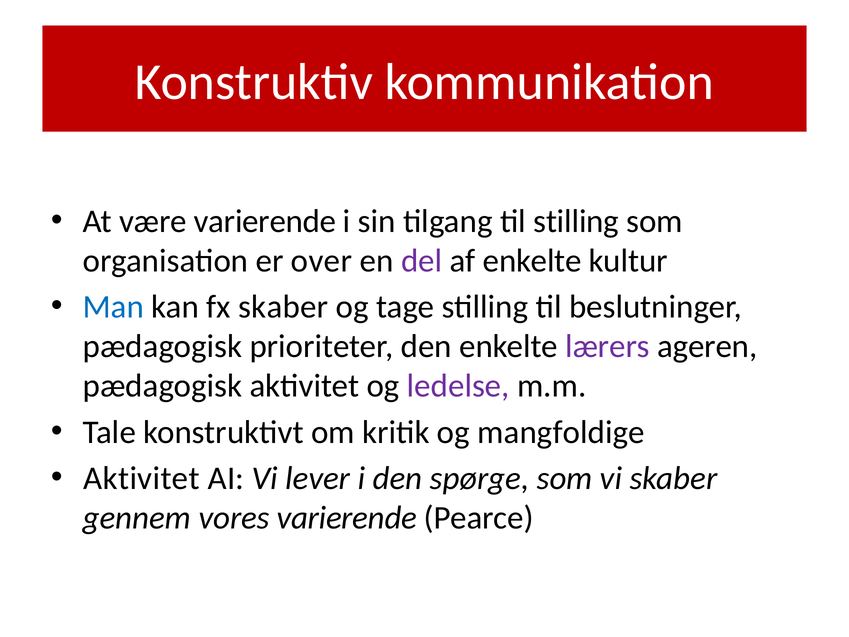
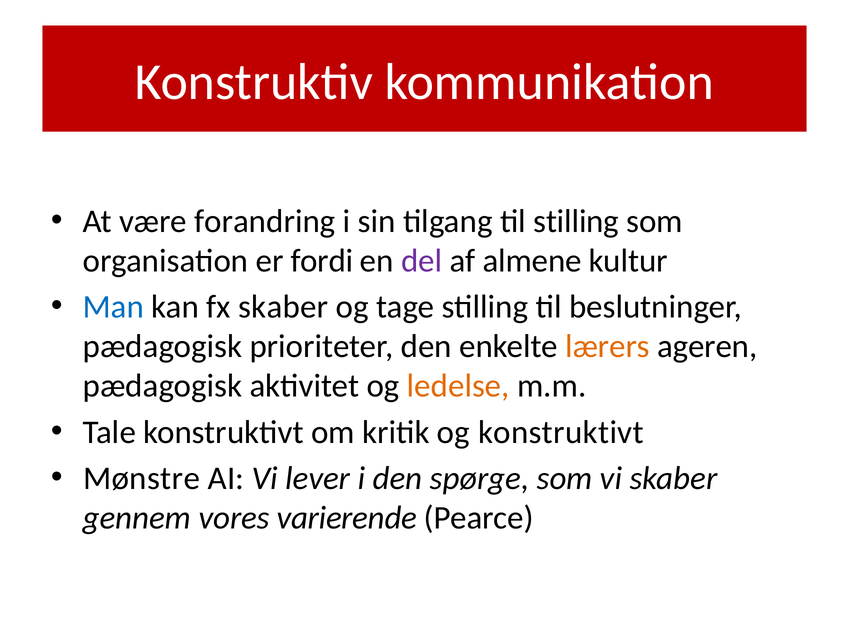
være varierende: varierende -> forandring (265, 221)
over: over -> fordi (322, 261)
af enkelte: enkelte -> almene (532, 261)
lærers colour: purple -> orange (608, 346)
ledelse colour: purple -> orange (458, 386)
og mangfoldige: mangfoldige -> konstruktivt (561, 432)
Aktivitet: Aktivitet -> Mønstre (142, 478)
